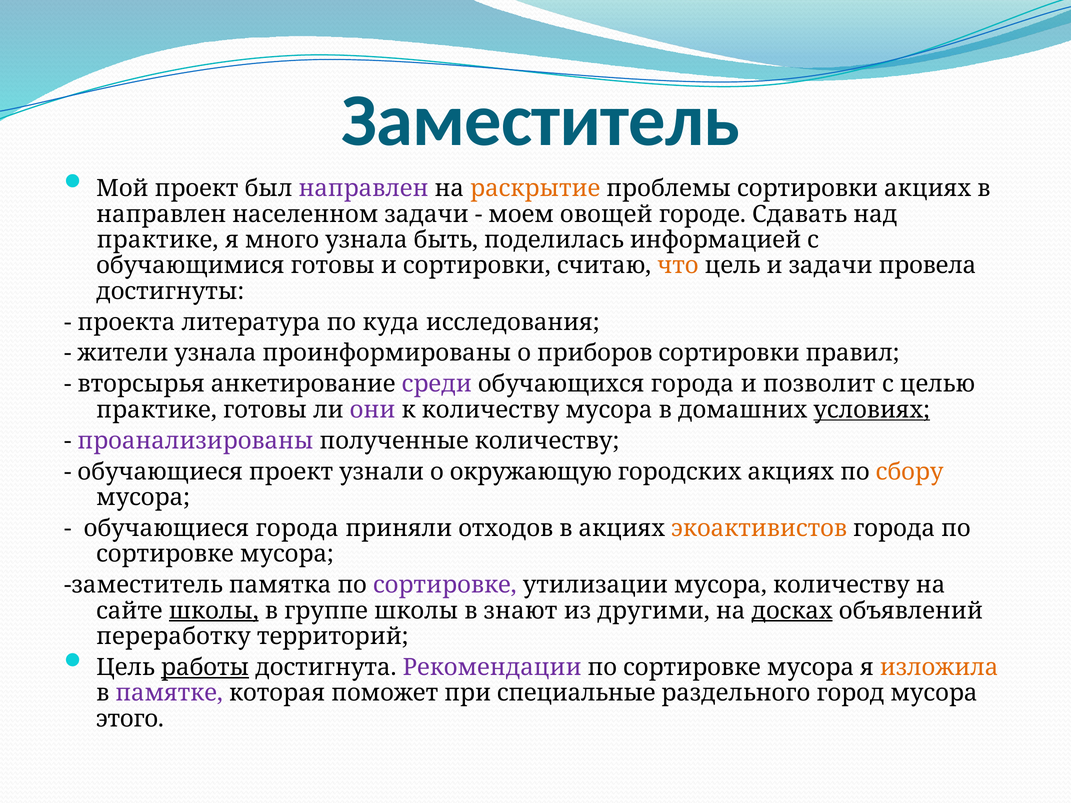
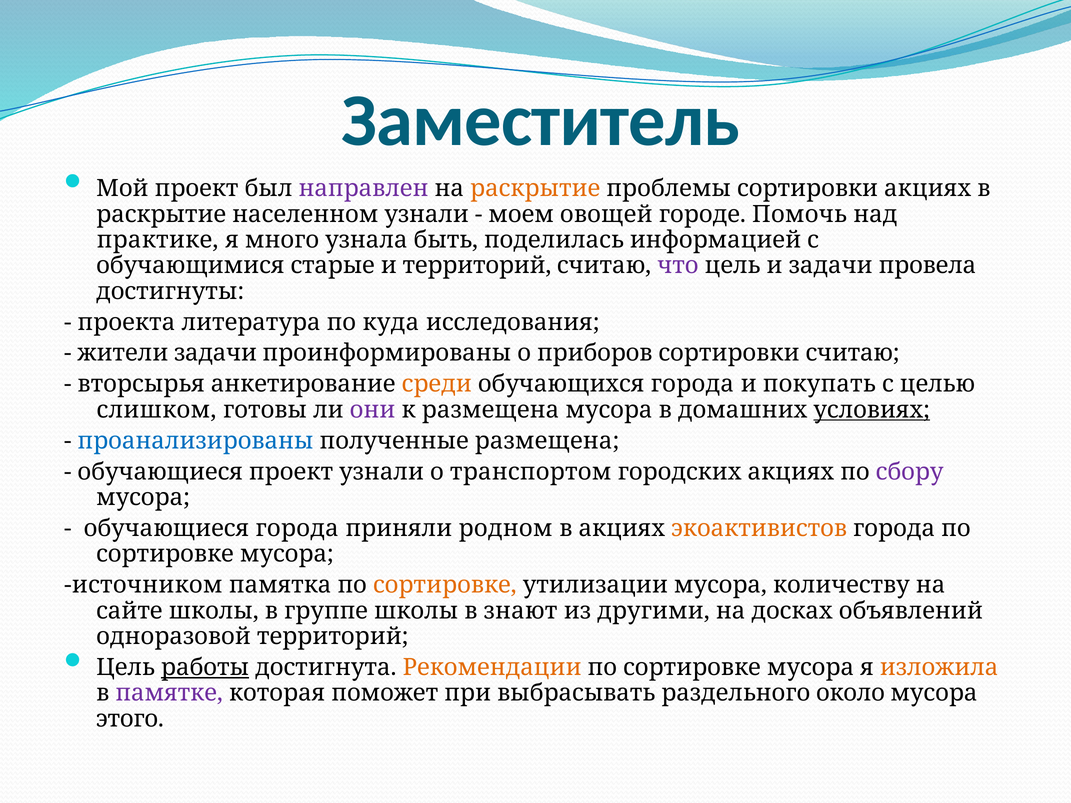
направлен: направлен -> раскрытие (161, 214)
населенном задачи: задачи -> узнали (427, 214)
Сдавать: Сдавать -> Помочь (799, 214)
обучающимися готовы: готовы -> старые (333, 266)
и сортировки: сортировки -> территорий (477, 266)
что colour: orange -> purple (678, 266)
жители узнала: узнала -> задачи (216, 353)
сортировки правил: правил -> считаю (853, 353)
среди colour: purple -> orange (437, 384)
позволит: позволит -> покупать (819, 384)
практике: практике -> слишком (156, 410)
к количеству: количеству -> размещена (491, 410)
проанализированы colour: purple -> blue (195, 441)
полученные количеству: количеству -> размещена (547, 441)
окружающую: окружающую -> транспортом (531, 472)
сбору colour: orange -> purple (910, 472)
отходов: отходов -> родном (506, 529)
заместитель: заместитель -> источником (143, 585)
сортировке colour: purple -> orange (445, 585)
школы underline: present -> none (214, 611)
досках underline: present -> none (792, 611)
переработку: переработку -> одноразовой (174, 637)
Рекомендации colour: purple -> orange (492, 668)
специальные: специальные -> выбрасывать (576, 693)
город: город -> около (850, 693)
